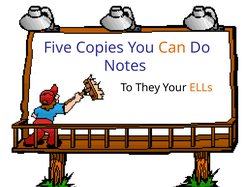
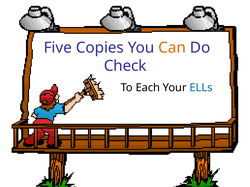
Notes: Notes -> Check (125, 66)
They: They -> Each (148, 88)
ELLs colour: orange -> blue (201, 88)
